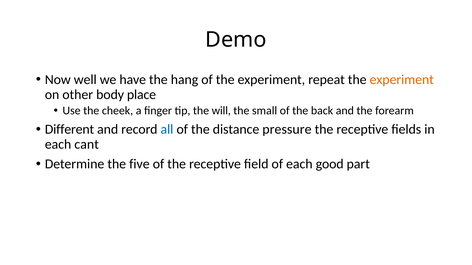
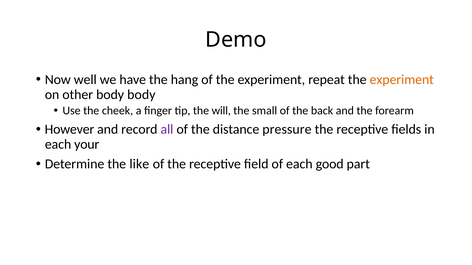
body place: place -> body (141, 95)
Different: Different -> However (69, 130)
all colour: blue -> purple (167, 130)
cant: cant -> your (87, 145)
five: five -> like (139, 164)
